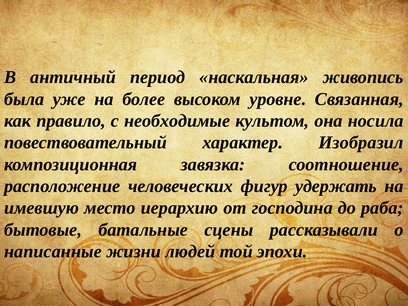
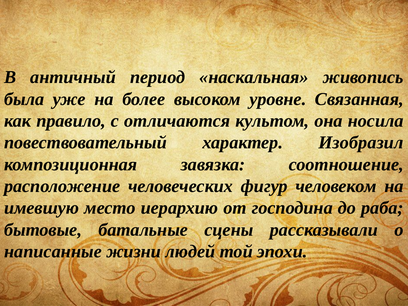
необходимые: необходимые -> отличаются (177, 121)
удержать: удержать -> человеком (336, 186)
